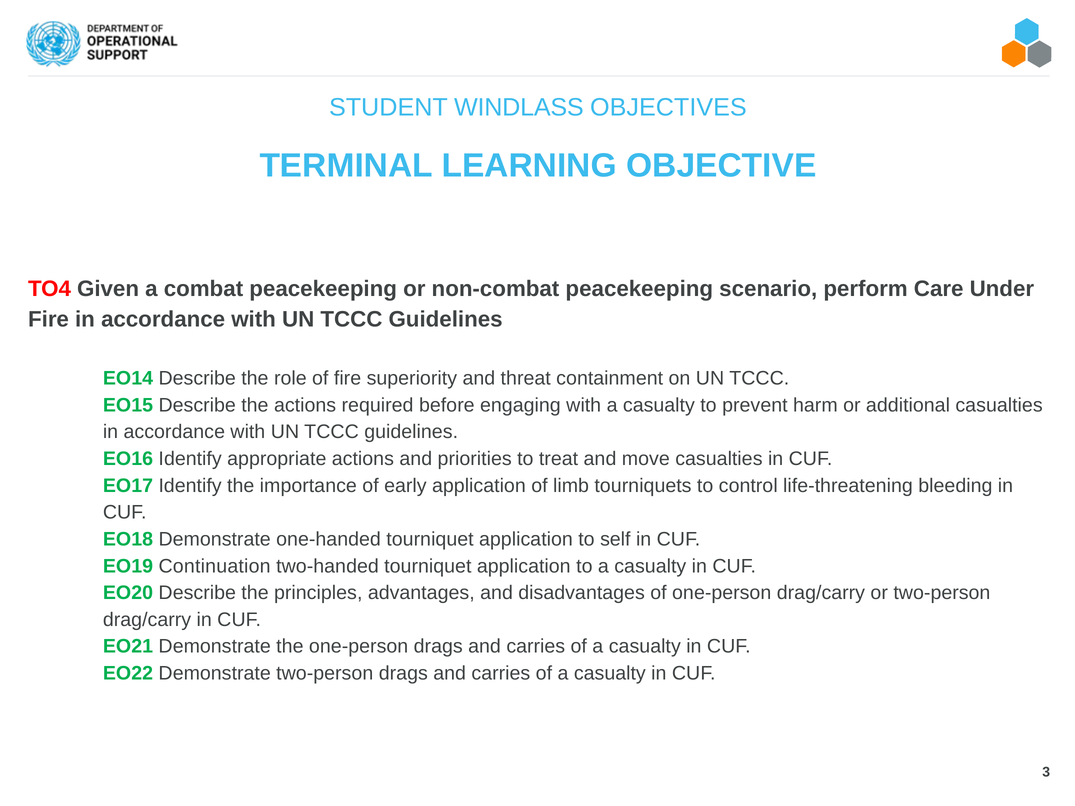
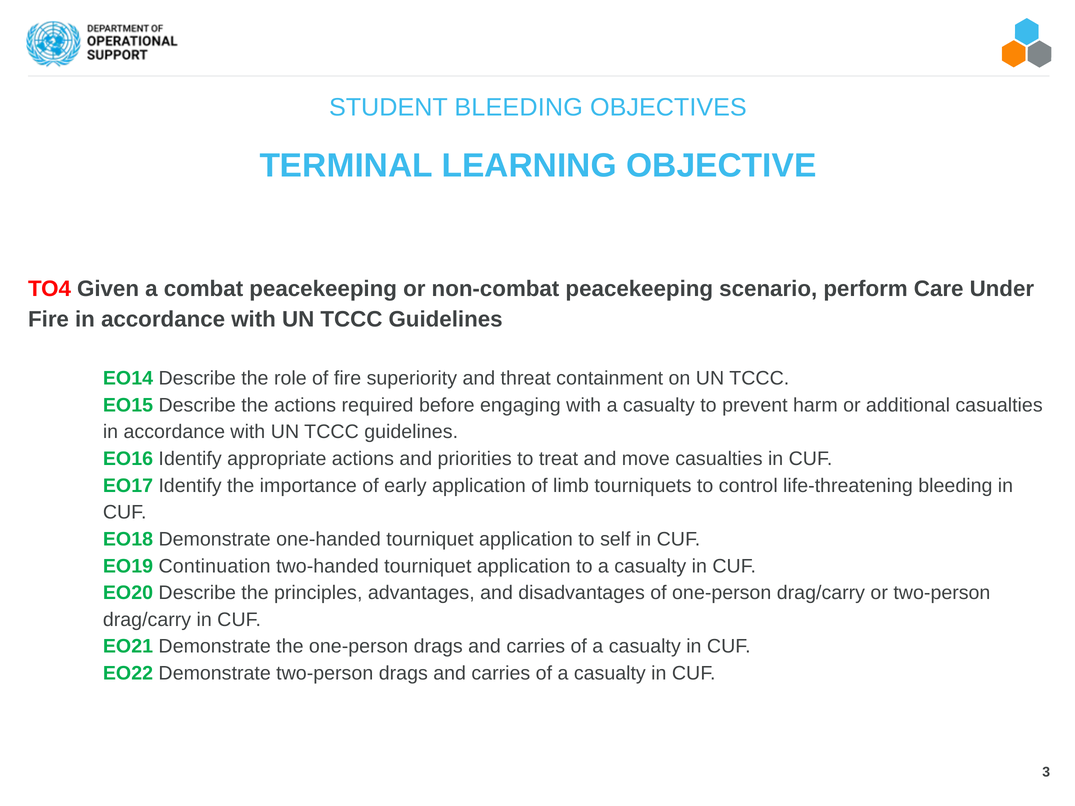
STUDENT WINDLASS: WINDLASS -> BLEEDING (519, 108)
